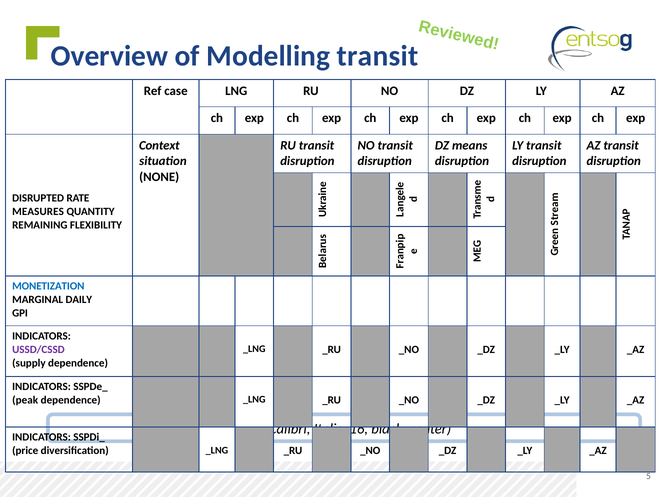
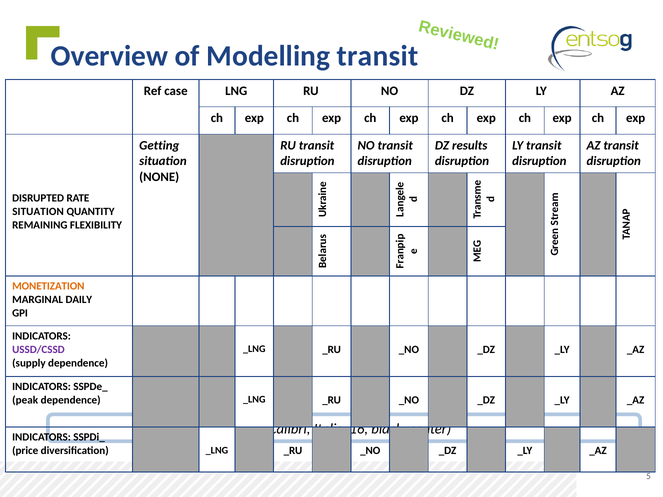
Context: Context -> Getting (159, 146)
means: means -> results (470, 146)
MEASURES: MEASURES -> SITUATION (38, 212)
MONETIZATION colour: blue -> orange (48, 286)
